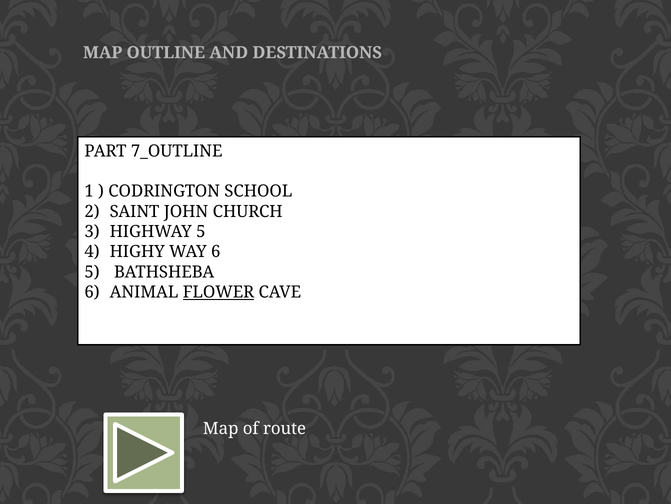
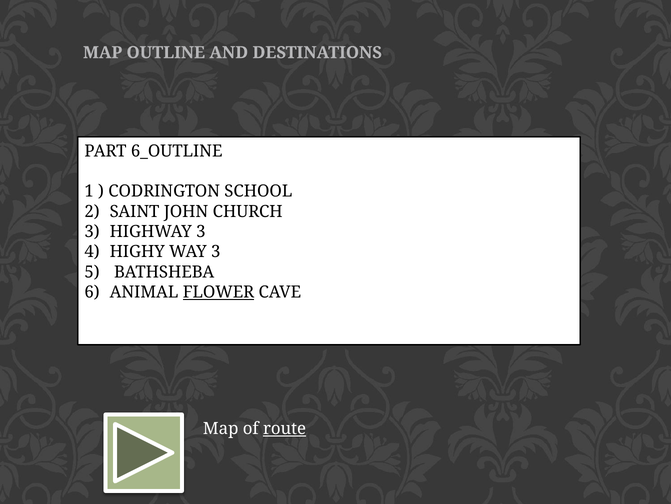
7_OUTLINE: 7_OUTLINE -> 6_OUTLINE (177, 151)
HIGHWAY 5: 5 -> 3 (201, 231)
WAY 6: 6 -> 3 (216, 252)
route underline: none -> present (285, 428)
